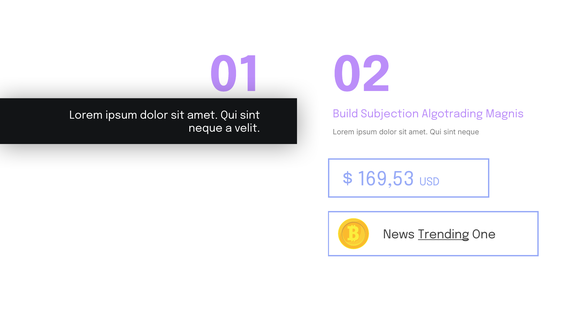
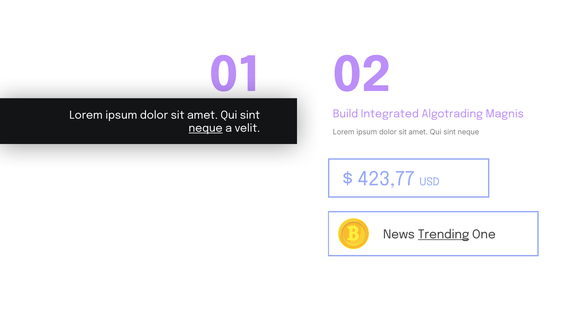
Subjection: Subjection -> Integrated (390, 114)
neque underline: none -> present (206, 128)
169,53: 169,53 -> 423,77 (386, 179)
